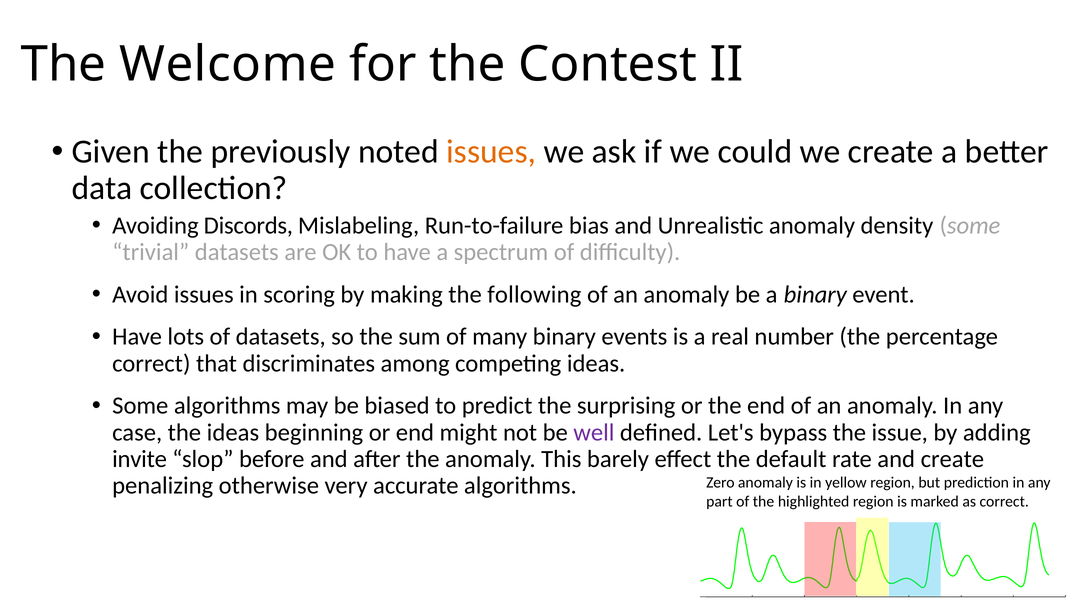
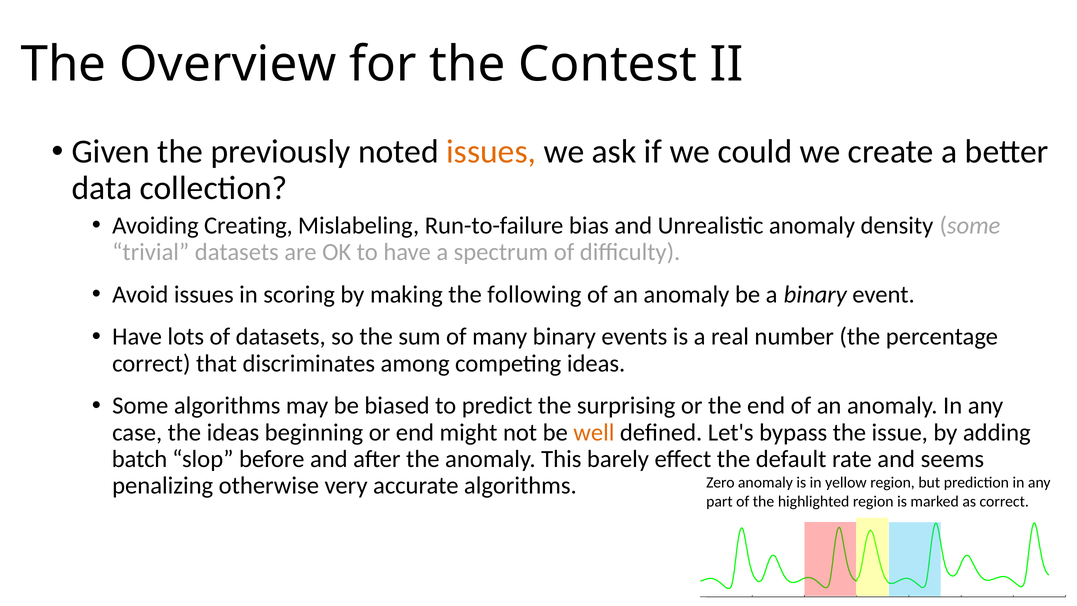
Welcome: Welcome -> Overview (228, 64)
Discords: Discords -> Creating (248, 225)
well colour: purple -> orange (594, 432)
invite: invite -> batch (140, 459)
and create: create -> seems (952, 459)
